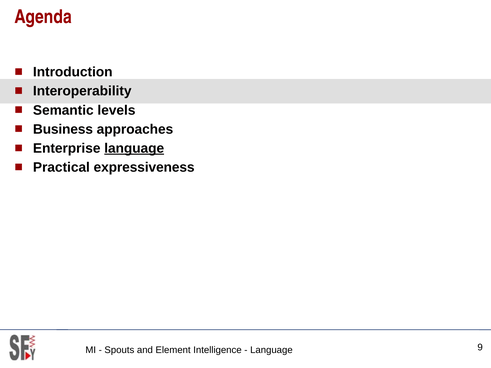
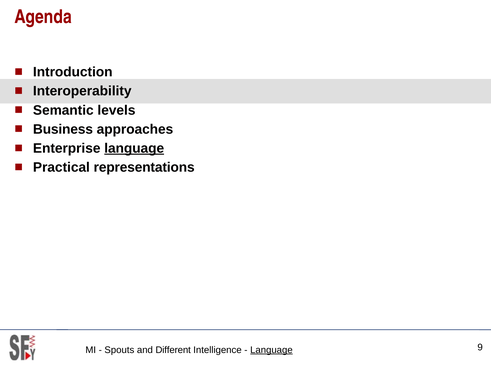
expressiveness: expressiveness -> representations (144, 168)
Element: Element -> Different (173, 350)
Language underline: none -> present (271, 350)
